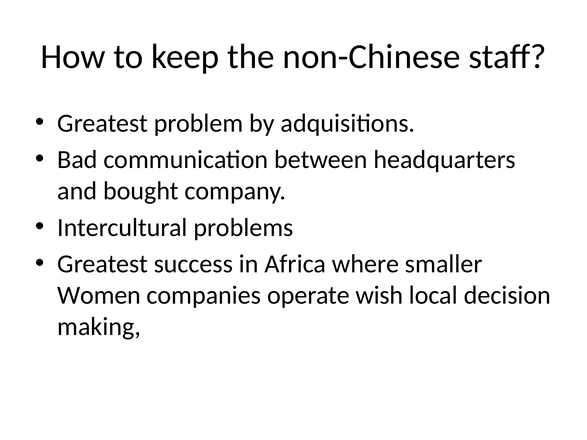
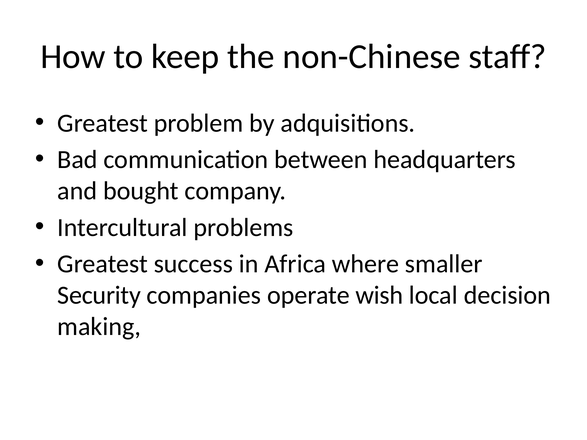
Women: Women -> Security (99, 295)
